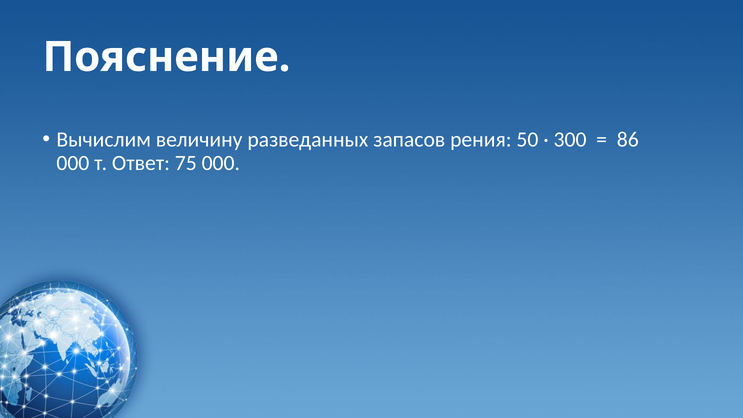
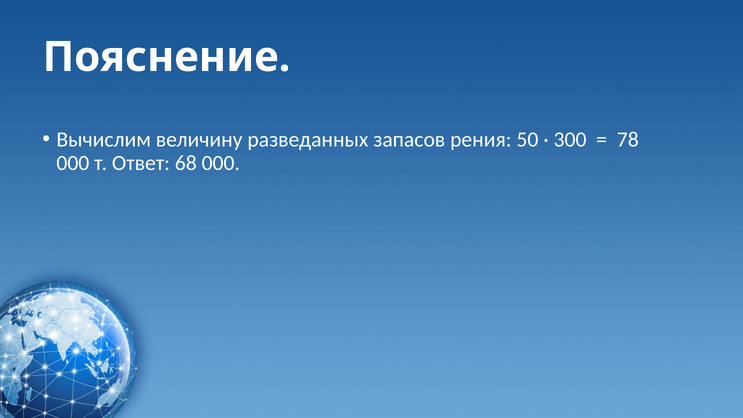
86: 86 -> 78 (628, 140)
75: 75 -> 68 (186, 163)
